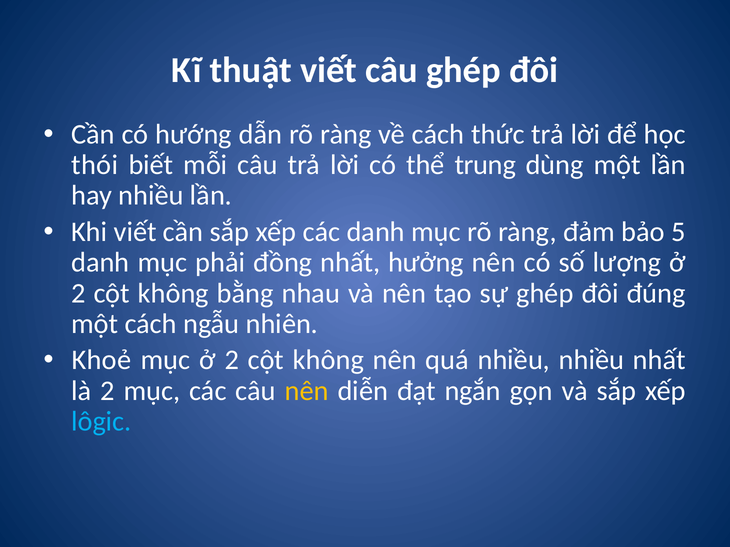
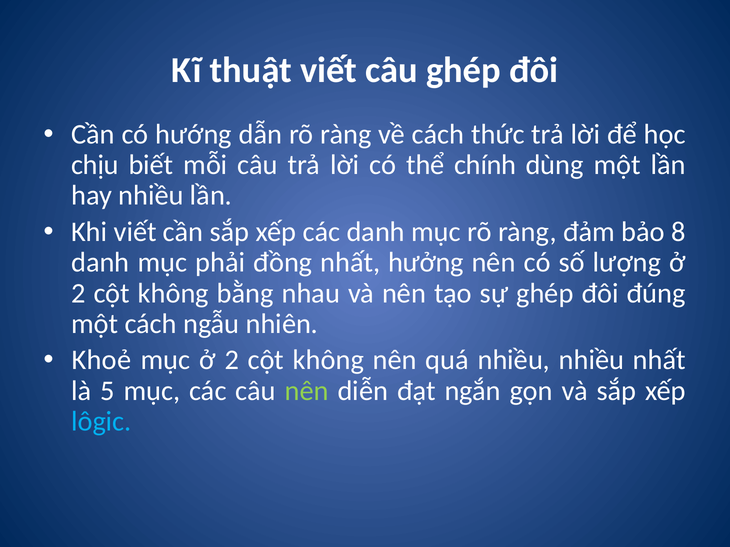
thói: thói -> chịu (95, 165)
trung: trung -> chính (485, 165)
5: 5 -> 8 (678, 232)
là 2: 2 -> 5 (107, 391)
nên colour: yellow -> light green (307, 391)
